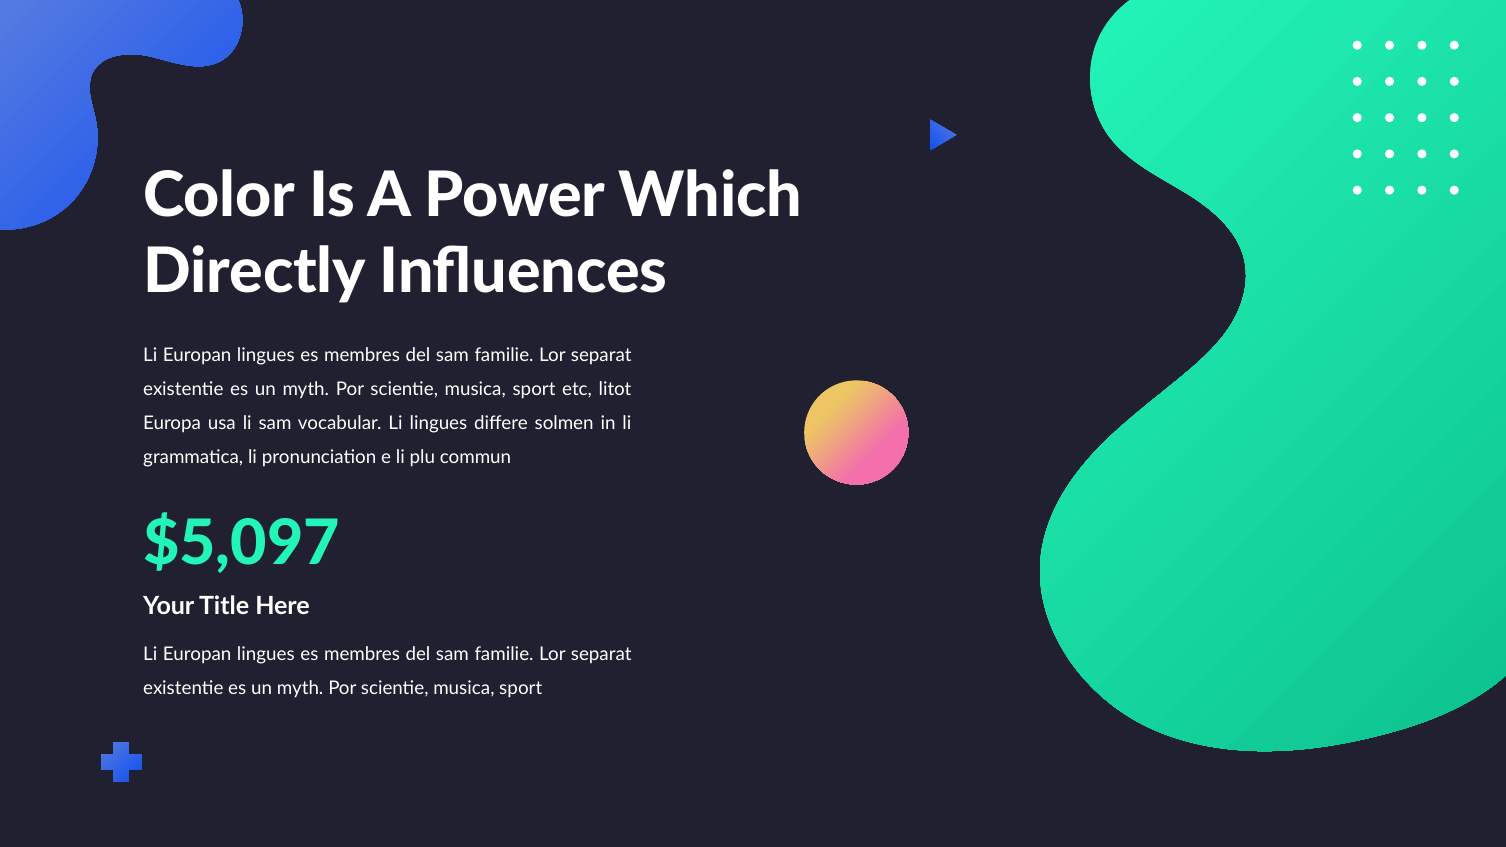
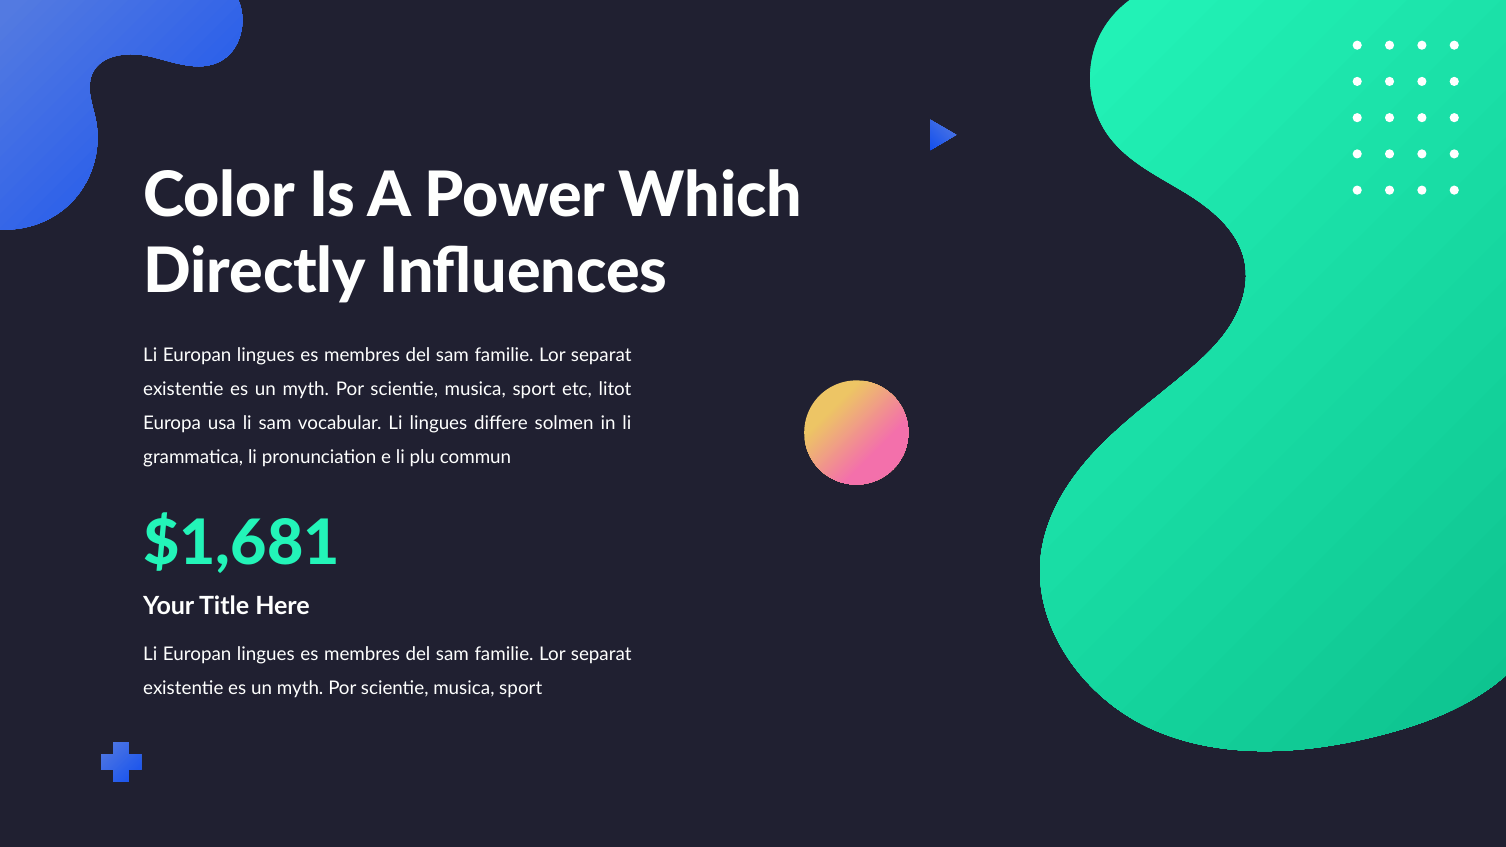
$5,097: $5,097 -> $1,681 (242, 544)
